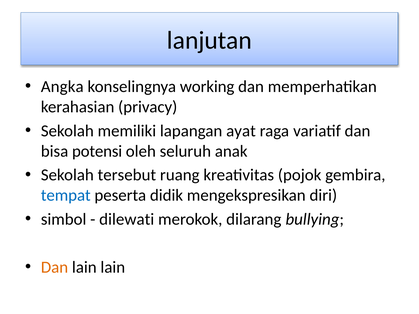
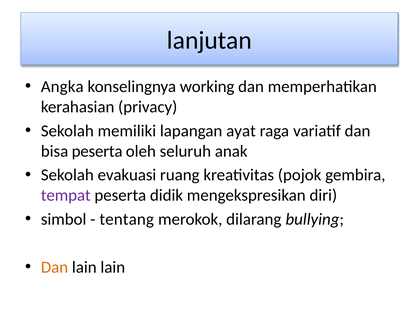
bisa potensi: potensi -> peserta (97, 151)
tersebut: tersebut -> evakuasi (127, 175)
tempat colour: blue -> purple (66, 195)
dilewati: dilewati -> tentang (127, 219)
